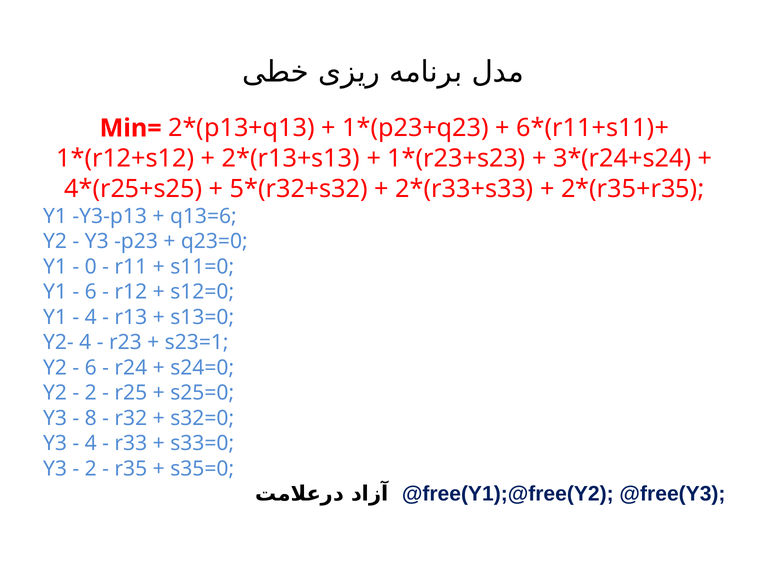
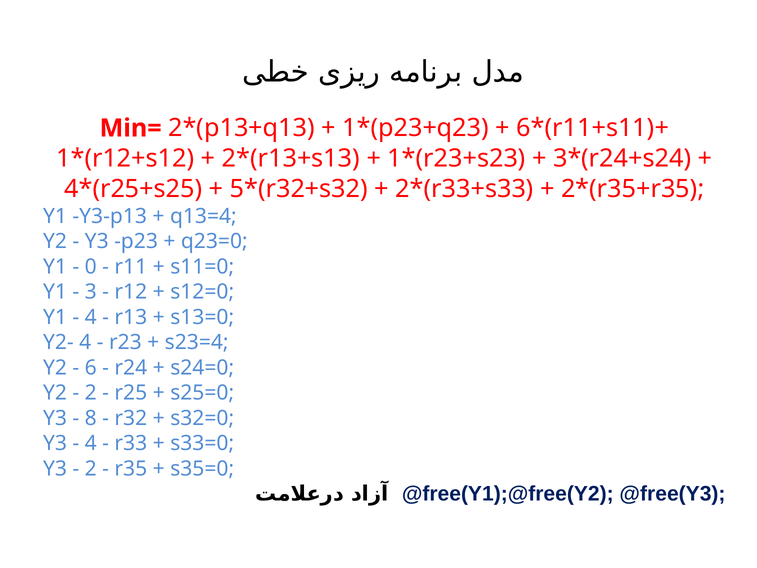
q13=6: q13=6 -> q13=4 (203, 216)
6: 6 -> 3 (91, 292)
s23=1: s23=1 -> s23=4 (197, 342)
